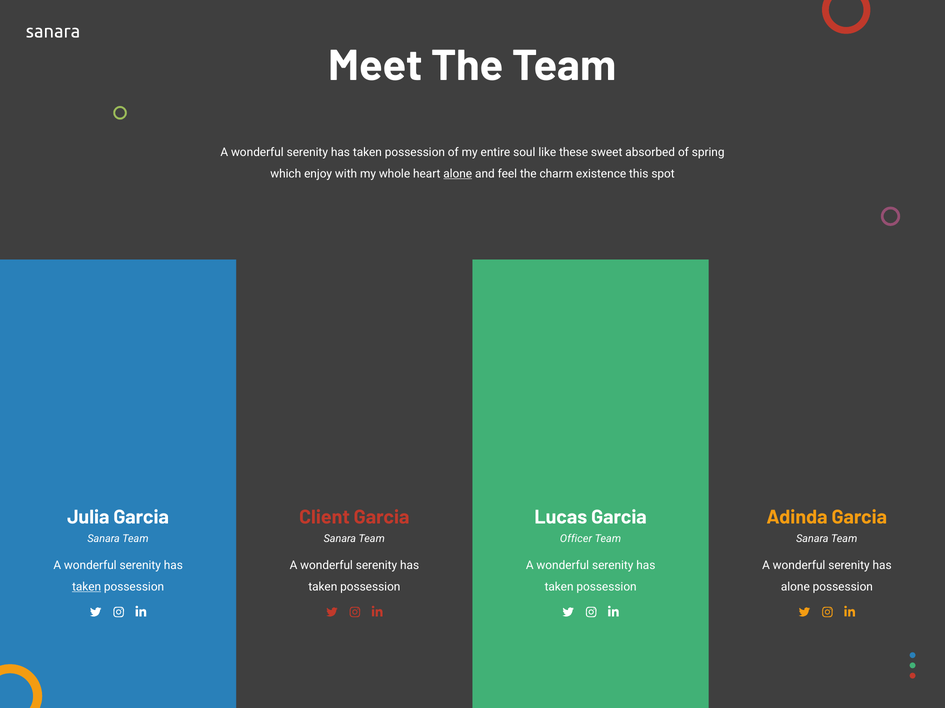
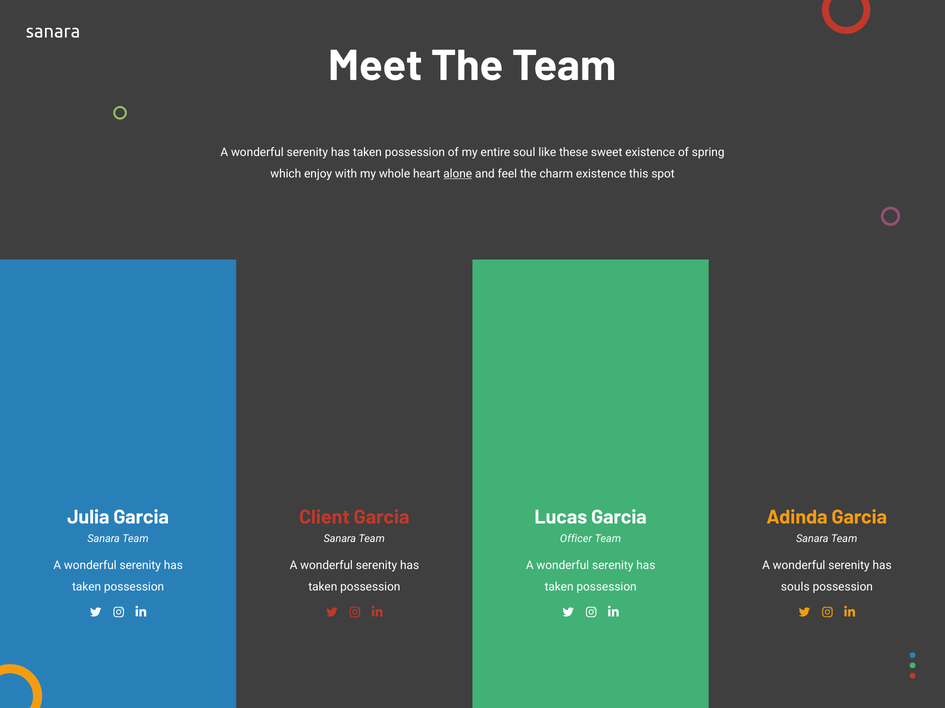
sweet absorbed: absorbed -> existence (650, 153)
taken underline: present -> none (87, 587)
alone: alone -> souls (795, 587)
